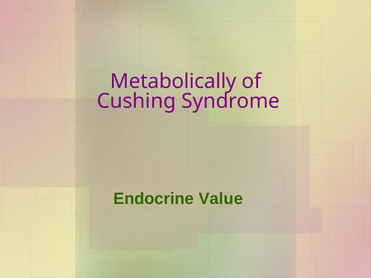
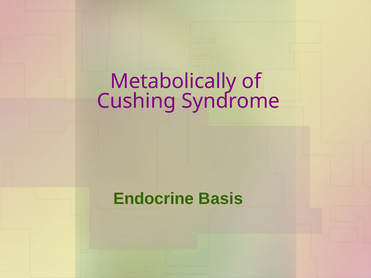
Value: Value -> Basis (221, 199)
